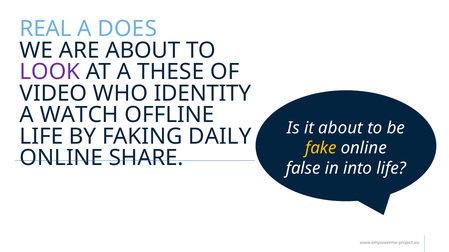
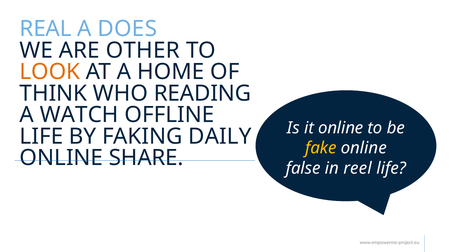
ARE ABOUT: ABOUT -> OTHER (143, 50)
LOOK colour: purple -> orange (50, 72)
THESE: THESE -> HOME (171, 72)
VIDEO: VIDEO -> THINK (53, 94)
IDENTITY: IDENTITY -> READING (202, 94)
it about: about -> online (341, 128)
into: into -> reel (358, 169)
